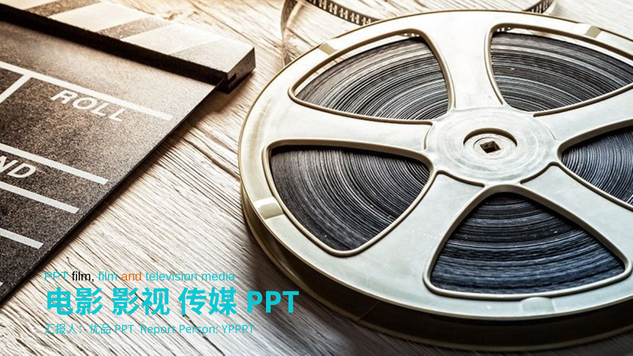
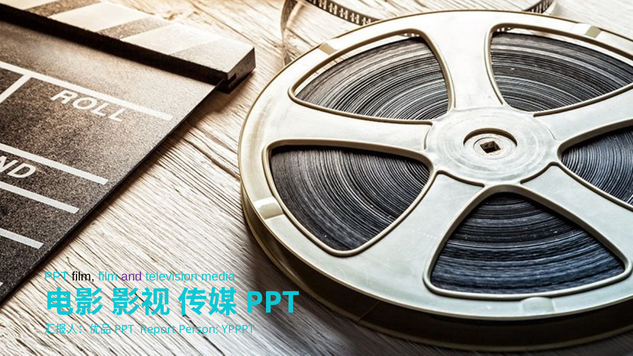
and colour: orange -> purple (131, 277)
